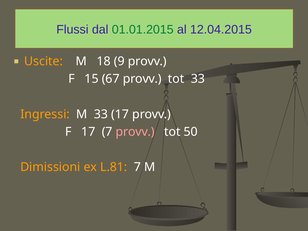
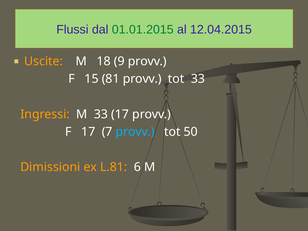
67: 67 -> 81 (111, 79)
provv colour: pink -> light blue (135, 132)
L.81 7: 7 -> 6 (137, 167)
